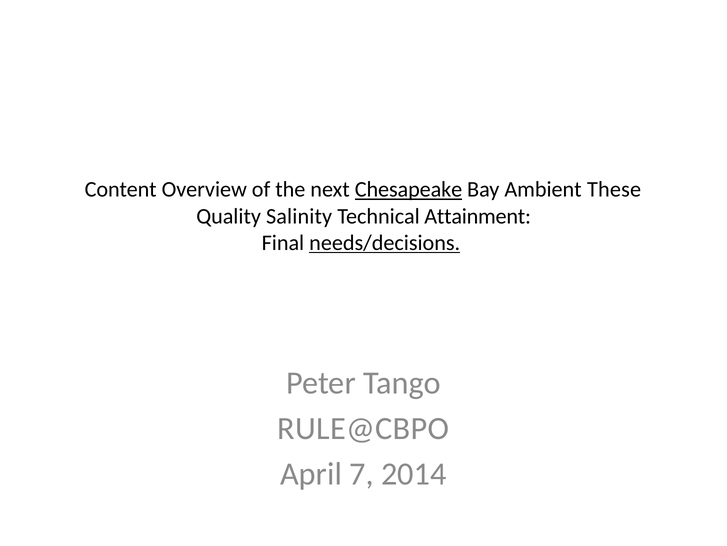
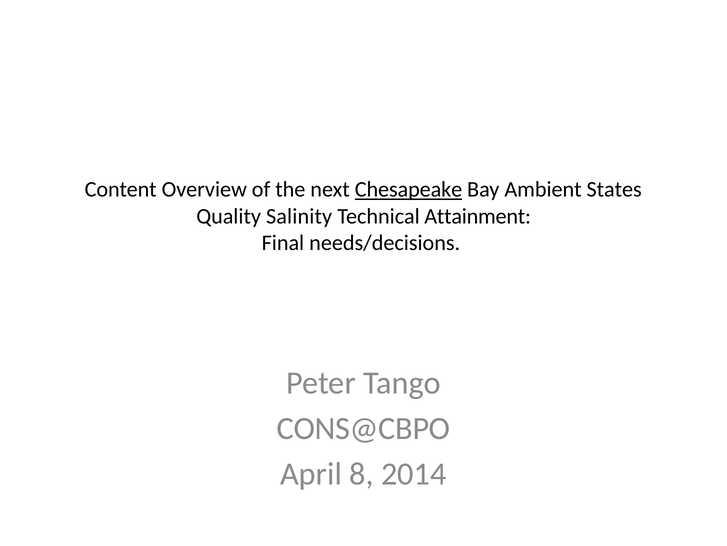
These: These -> States (614, 189)
needs/decisions underline: present -> none (385, 243)
RULE@CBPO: RULE@CBPO -> CONS@CBPO (364, 428)
7: 7 -> 8 (362, 473)
